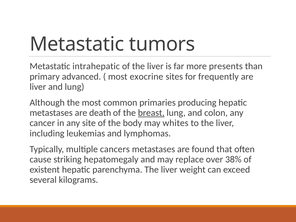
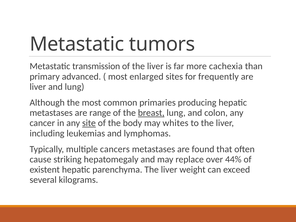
intrahepatic: intrahepatic -> transmission (96, 66)
presents: presents -> cachexia (226, 66)
exocrine: exocrine -> enlarged (146, 76)
death: death -> range (100, 113)
site underline: none -> present (89, 123)
38%: 38% -> 44% (233, 159)
